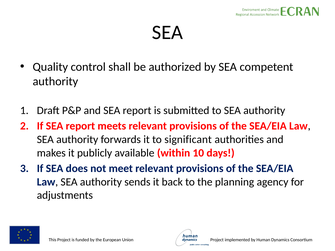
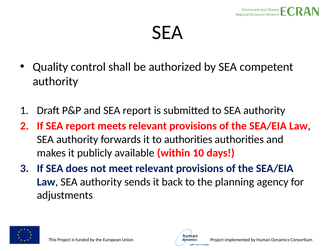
to significant: significant -> authorities (188, 140)
